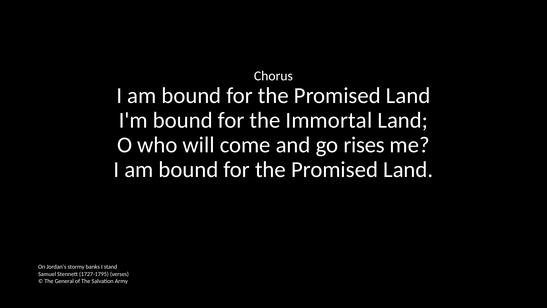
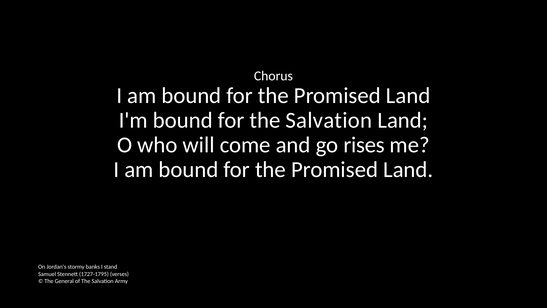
for the Immortal: Immortal -> Salvation (329, 120)
